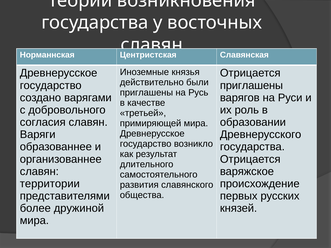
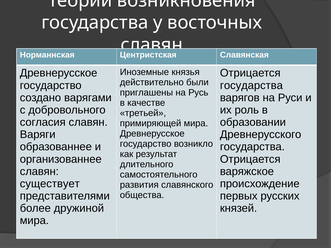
приглашены: приглашены -> государства (251, 85)
территории: территории -> существует (50, 184)
